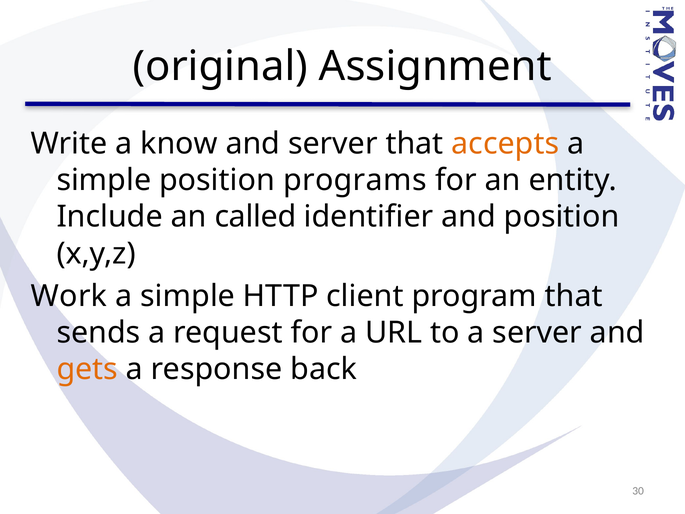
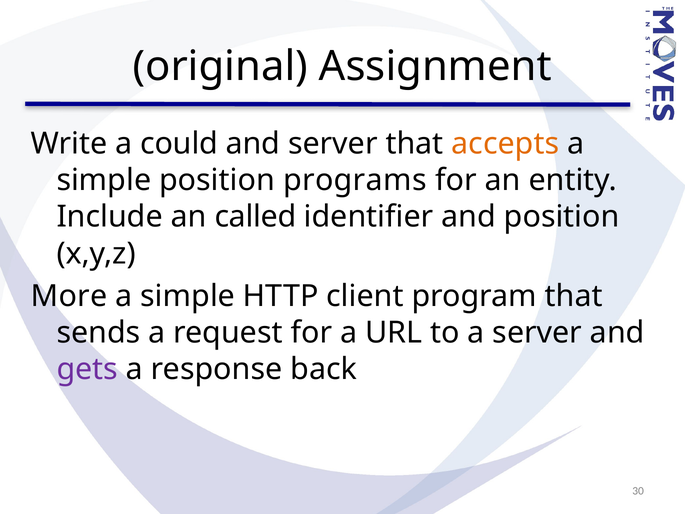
know: know -> could (179, 144)
Work: Work -> More (69, 296)
gets colour: orange -> purple (87, 369)
